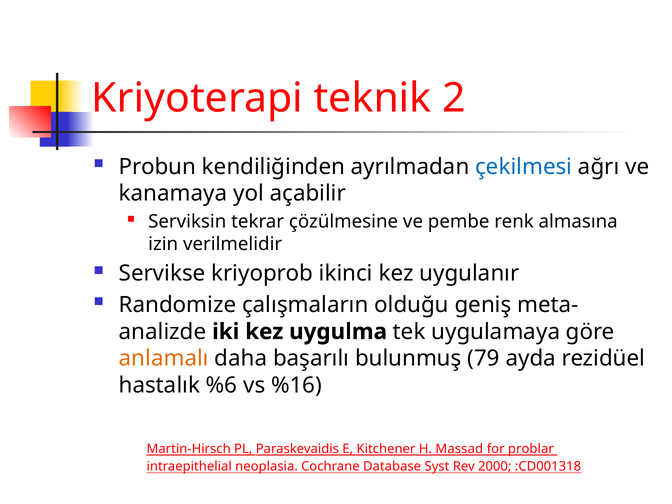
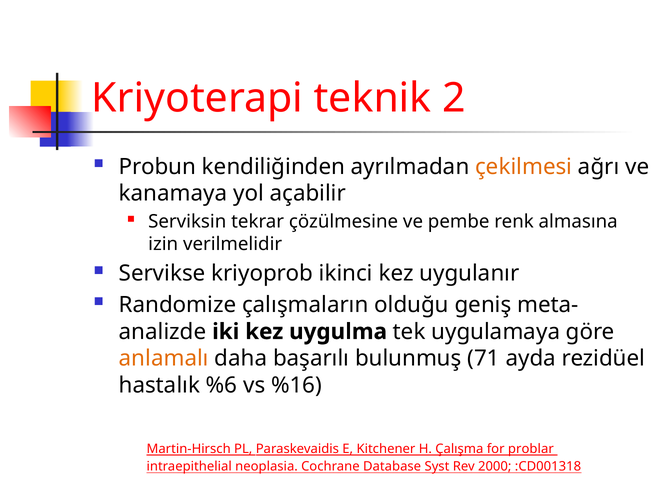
çekilmesi colour: blue -> orange (524, 167)
79: 79 -> 71 (484, 359)
Massad: Massad -> Çalışma (459, 449)
